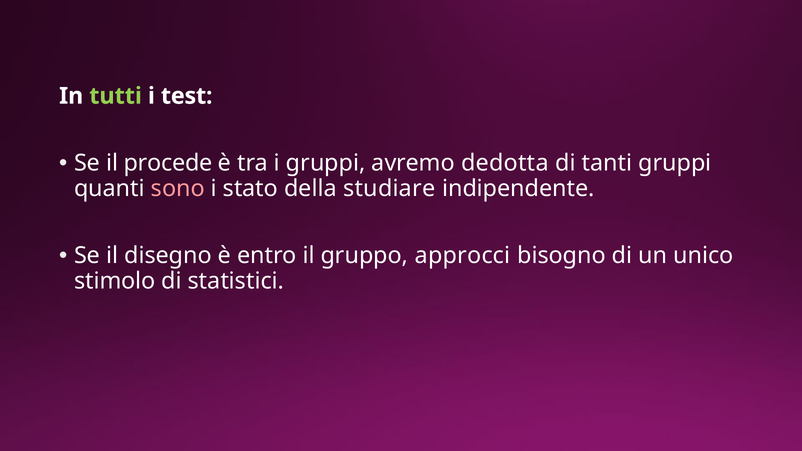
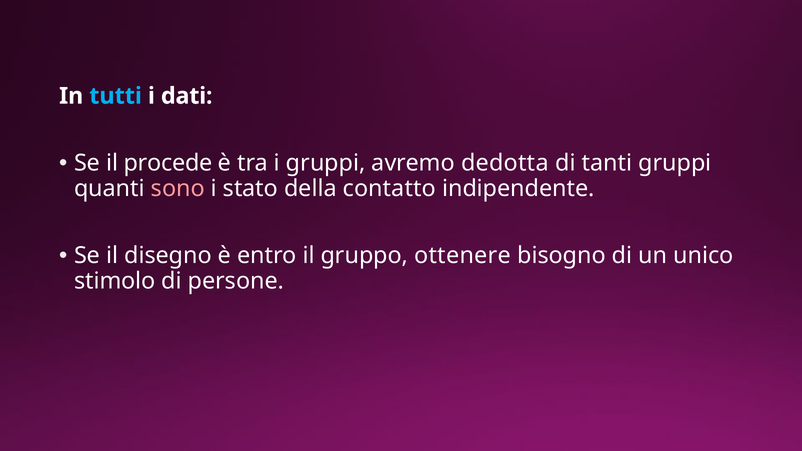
tutti colour: light green -> light blue (116, 96)
test: test -> dati (187, 96)
studiare: studiare -> contatto (389, 189)
approcci: approcci -> ottenere (463, 256)
statistici: statistici -> persone (236, 281)
